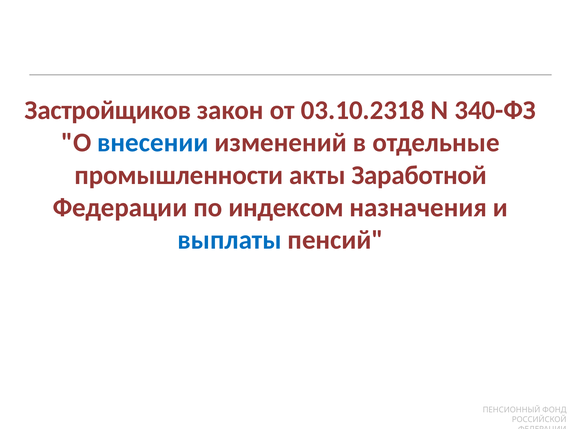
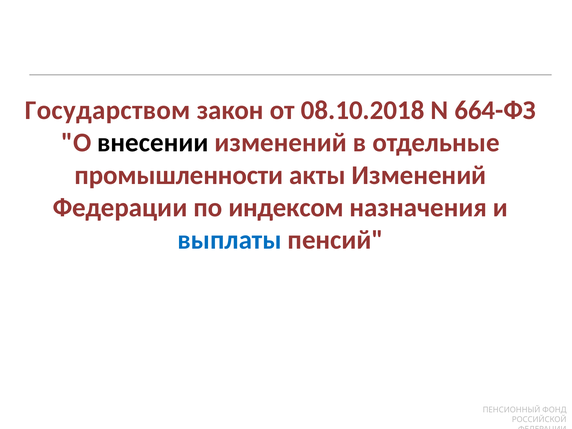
Застройщиков: Застройщиков -> Государством (108, 110)
03.10.2318: 03.10.2318 -> 08.10.2018 (363, 110)
340-ФЗ: 340-ФЗ -> 664-ФЗ (495, 110)
внесении colour: blue -> black (153, 143)
акты Заработной: Заработной -> Изменений (419, 175)
